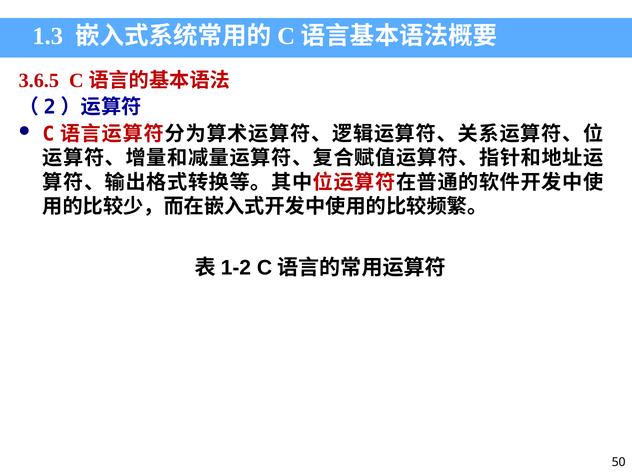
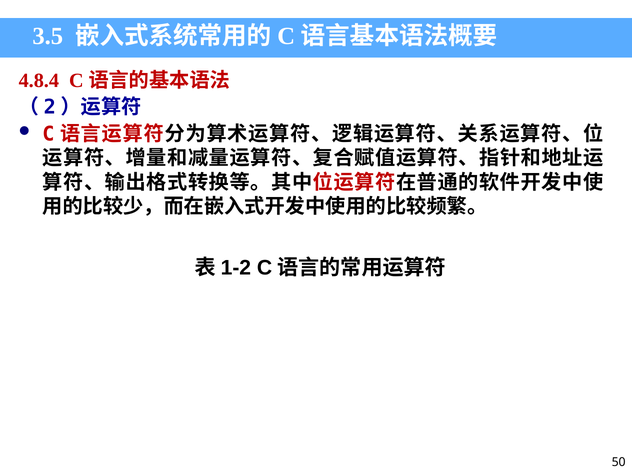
1.3: 1.3 -> 3.5 (48, 36)
3.6.5: 3.6.5 -> 4.8.4 (39, 80)
